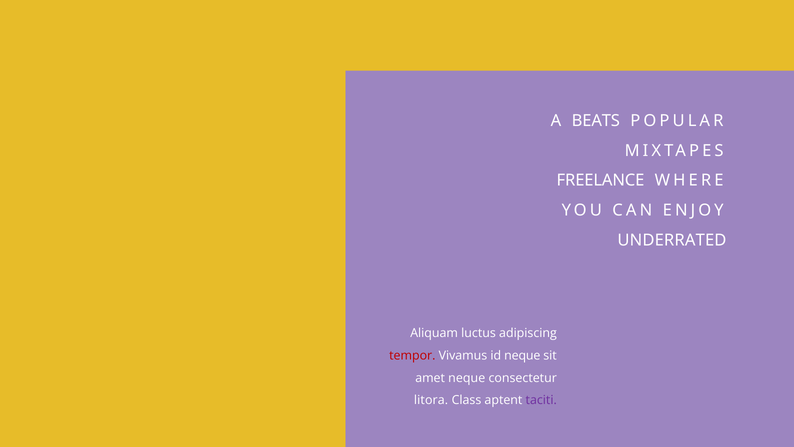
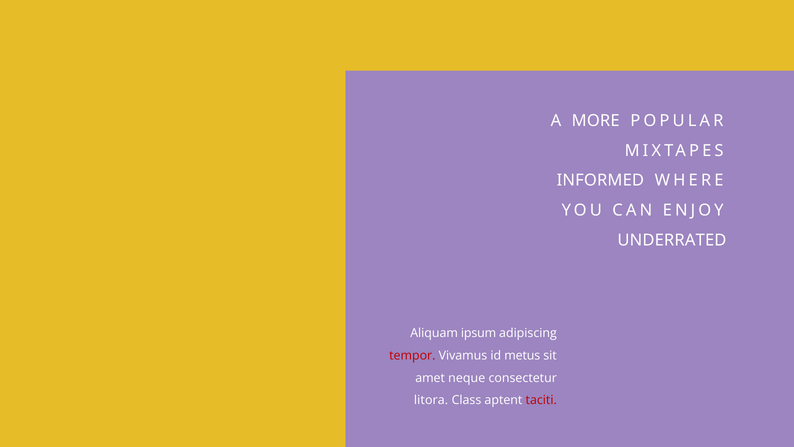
BEATS: BEATS -> MORE (596, 121)
FREELANCE: FREELANCE -> INFORMED (600, 180)
luctus: luctus -> ipsum (479, 333)
id neque: neque -> metus (522, 355)
taciti colour: purple -> red (541, 400)
